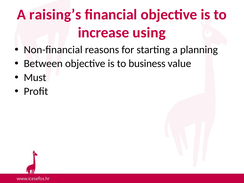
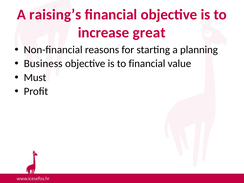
using: using -> great (149, 33)
Between: Between -> Business (43, 64)
to business: business -> financial (147, 64)
